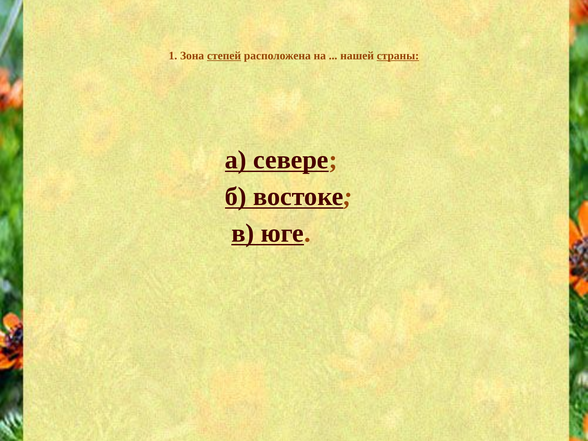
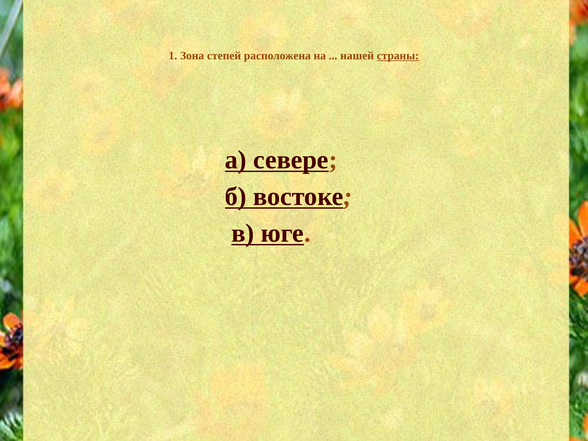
степей underline: present -> none (224, 56)
